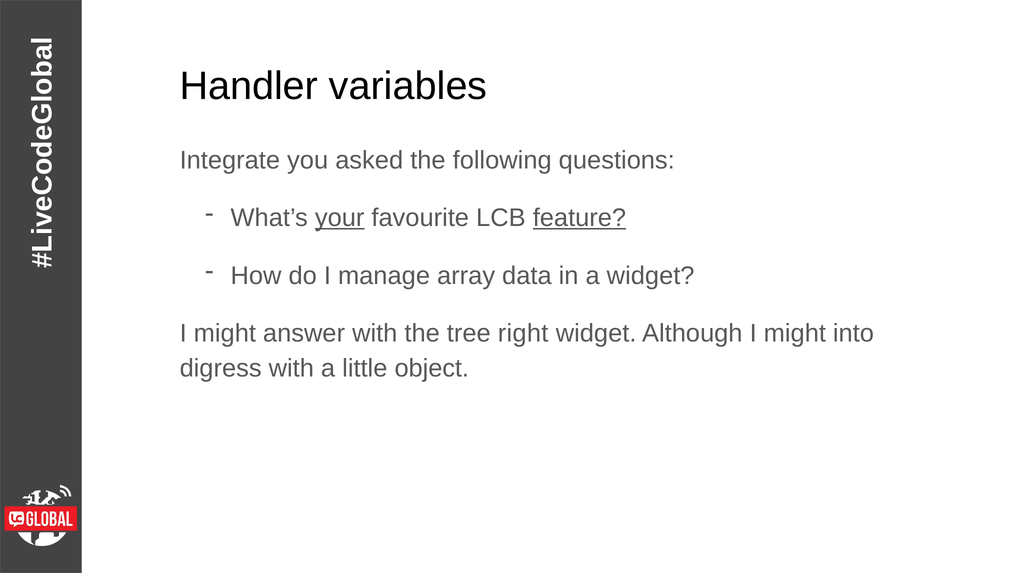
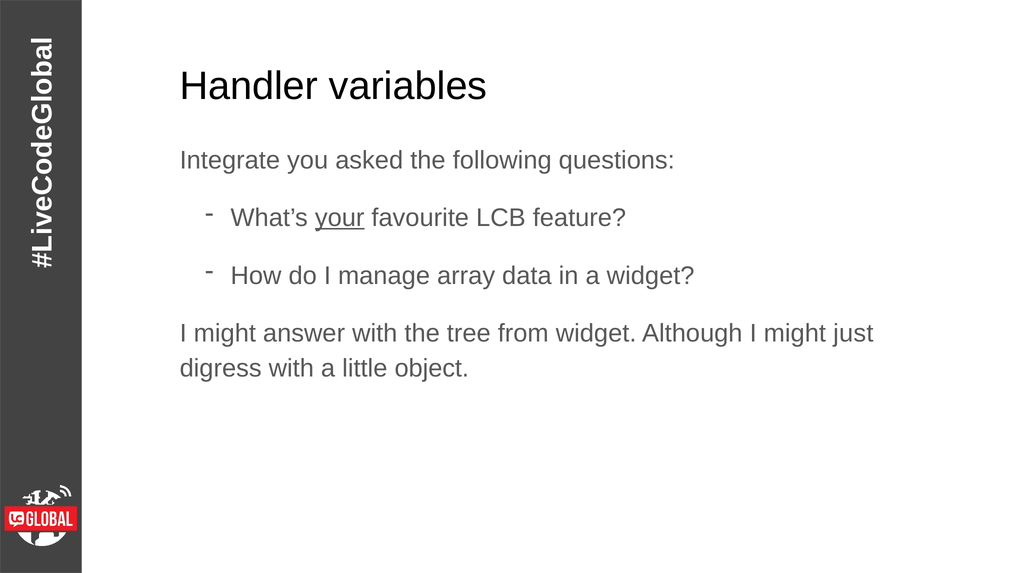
feature underline: present -> none (579, 218)
right: right -> from (523, 334)
into: into -> just (853, 334)
